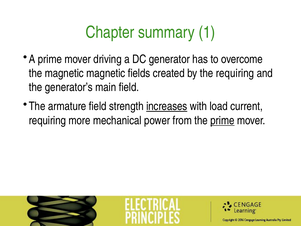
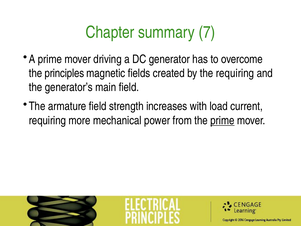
1: 1 -> 7 (207, 32)
the magnetic: magnetic -> principles (64, 73)
increases underline: present -> none (167, 106)
